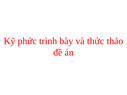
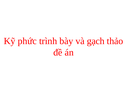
thức: thức -> gạch (96, 41)
